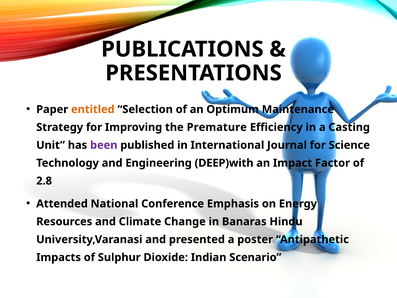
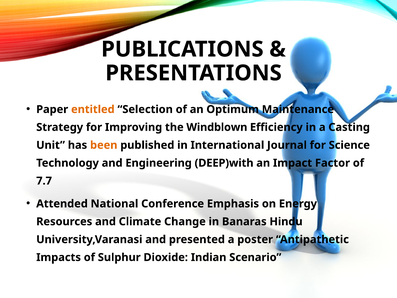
Premature: Premature -> Windblown (217, 127)
been colour: purple -> orange (104, 145)
2.8: 2.8 -> 7.7 (44, 181)
